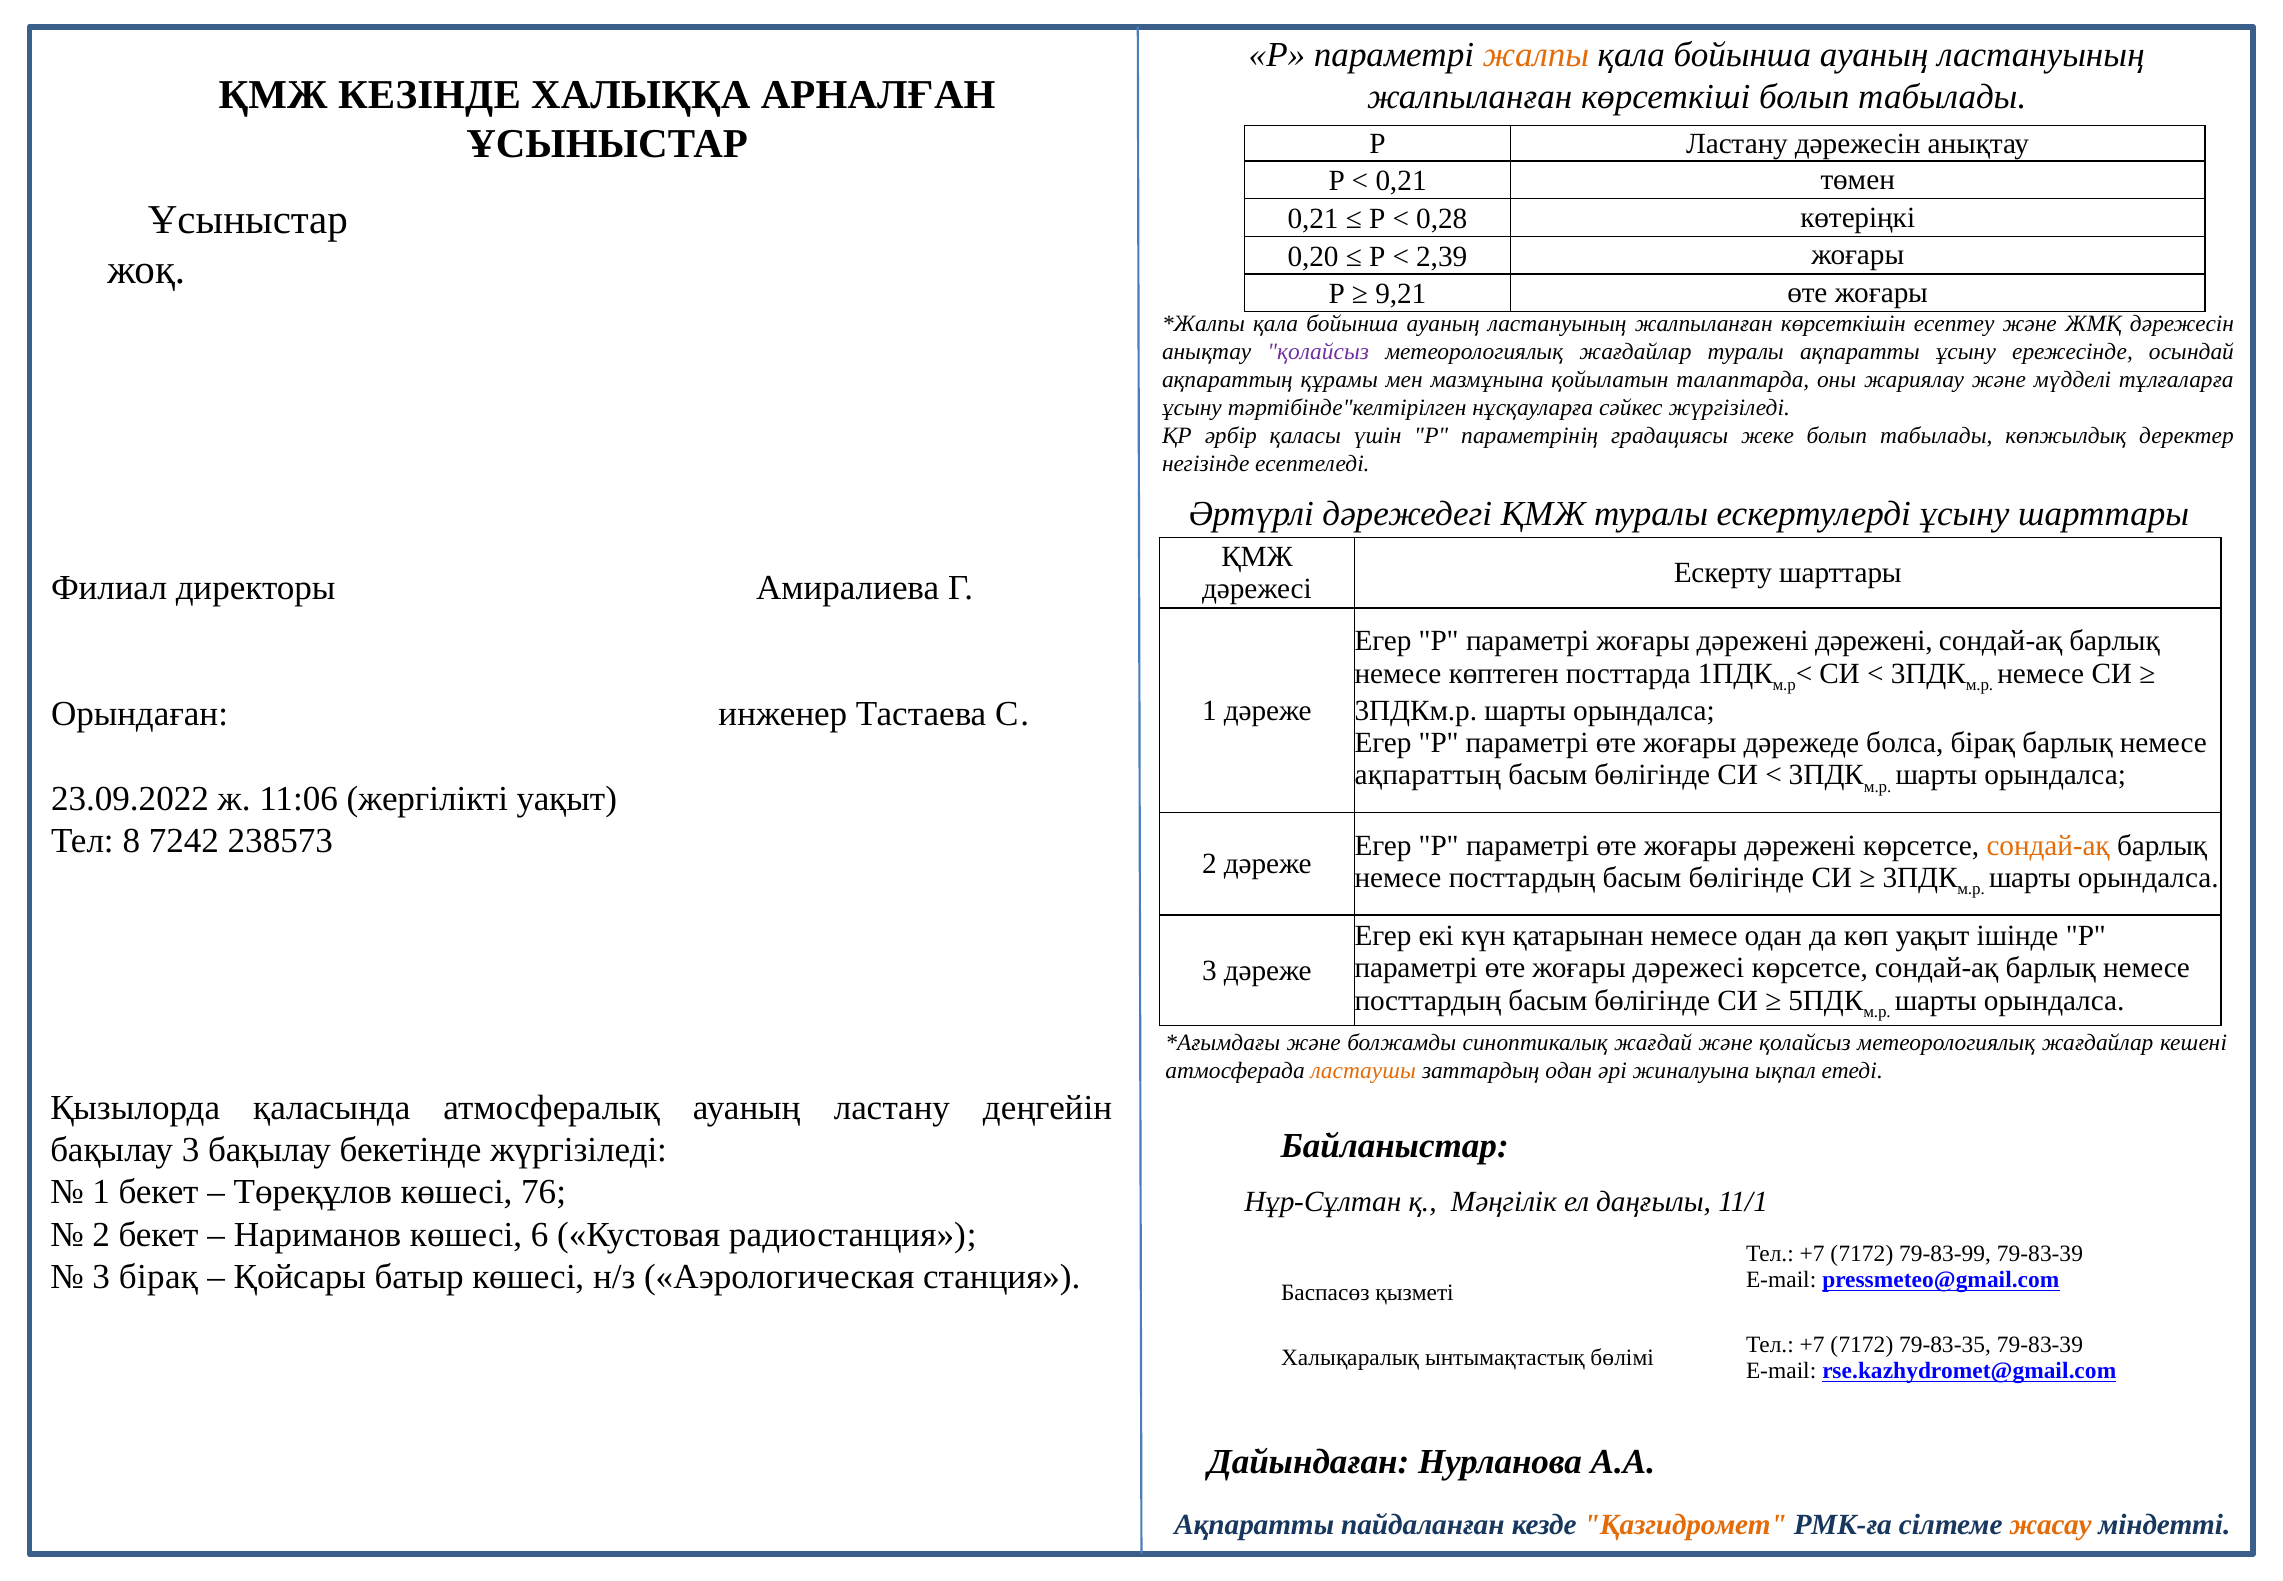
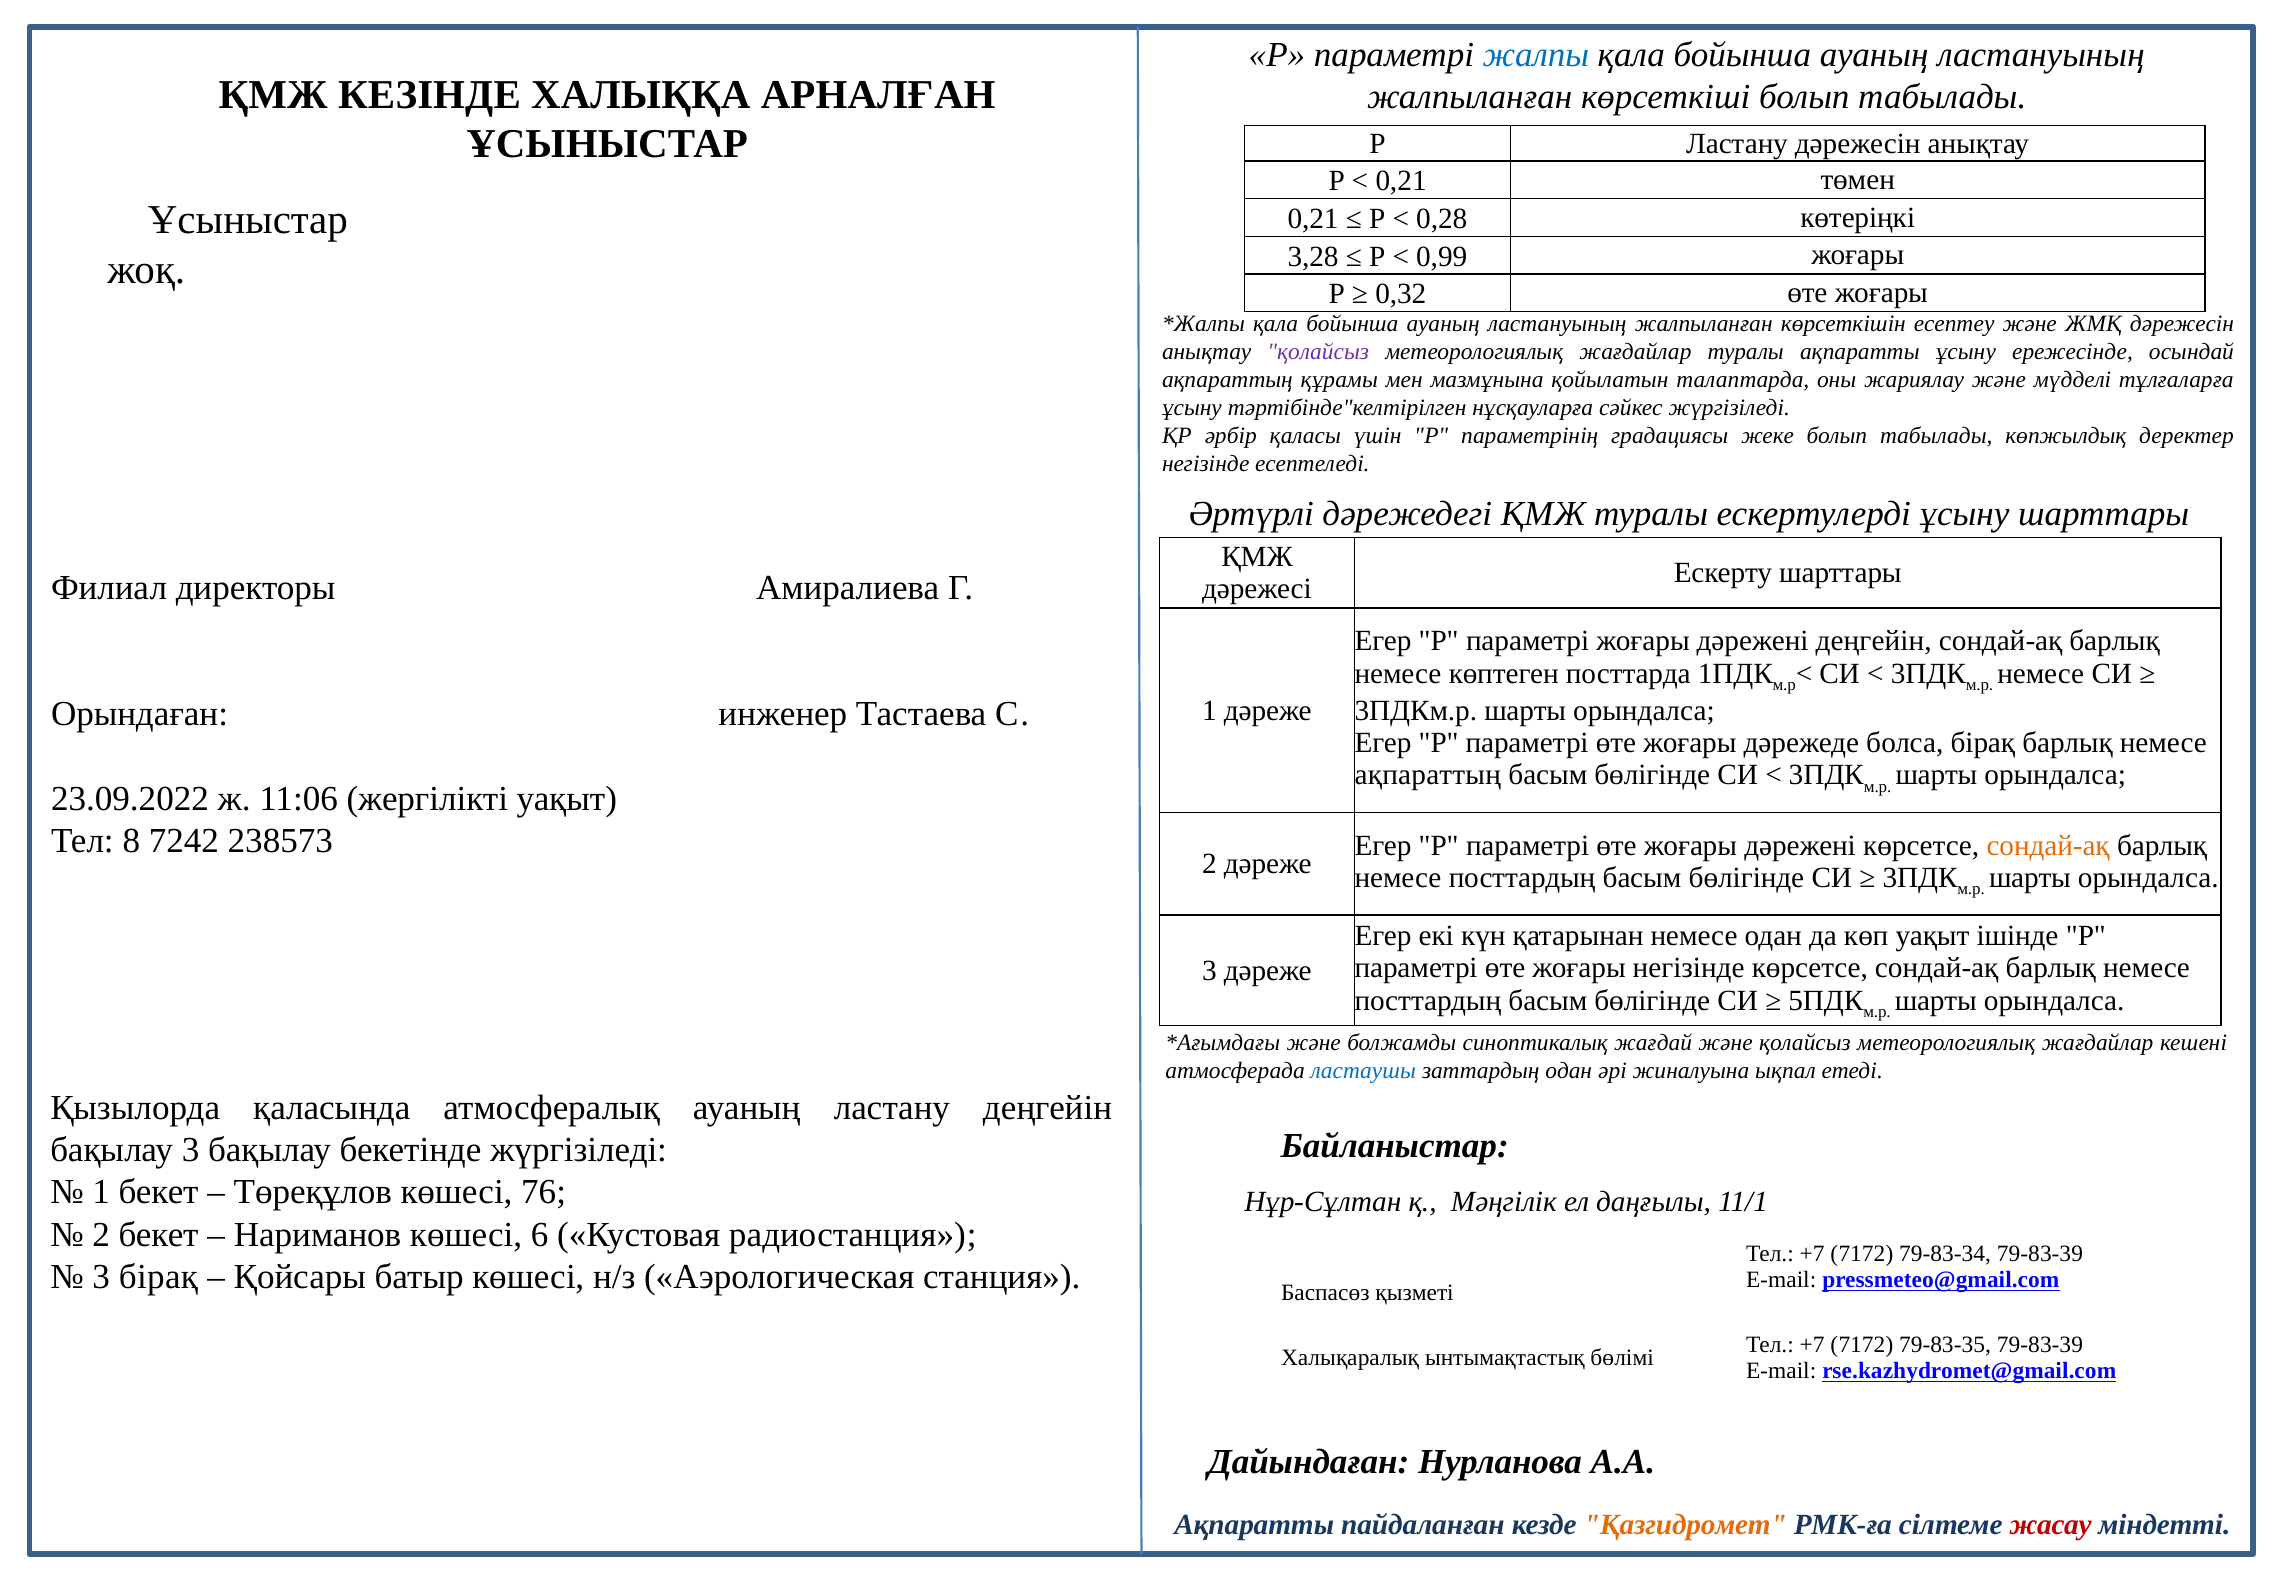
жалпы colour: orange -> blue (1536, 55)
0,20: 0,20 -> 3,28 (1313, 256)
2,39: 2,39 -> 0,99 (1442, 256)
9,21: 9,21 -> 0,32 (1401, 294)
дәрежені дәрежені: дәрежені -> деңгейін (1874, 641)
жоғары дәрежесі: дәрежесі -> негізінде (1689, 968)
ластаушы colour: orange -> blue (1363, 1070)
79-83-99: 79-83-99 -> 79-83-34 (1945, 1253)
жасау colour: orange -> red (2051, 1525)
